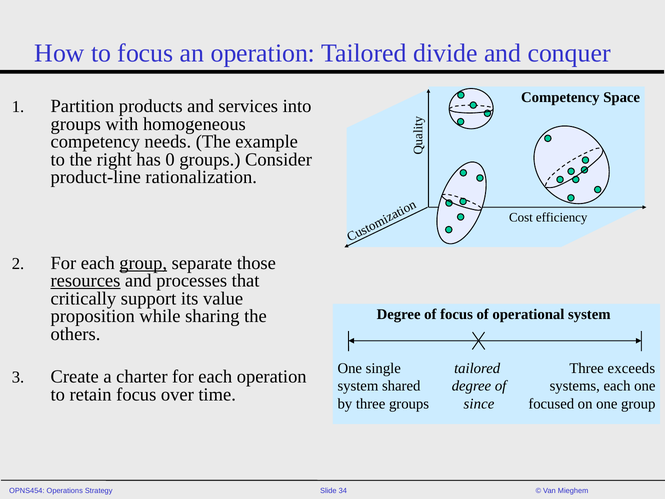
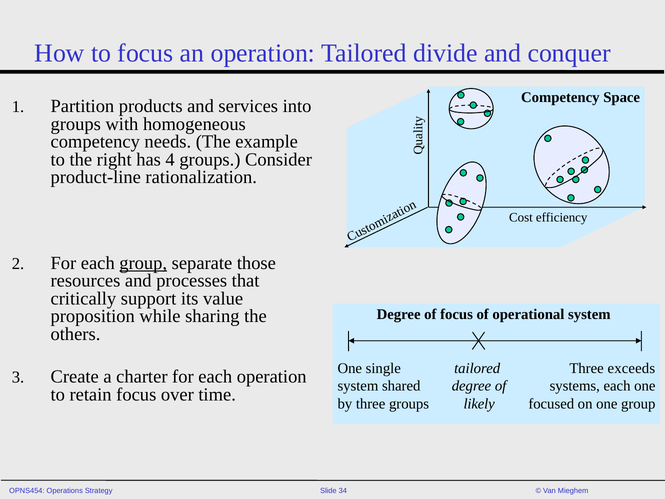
0: 0 -> 4 (170, 159)
resources underline: present -> none (85, 281)
since: since -> likely (479, 404)
